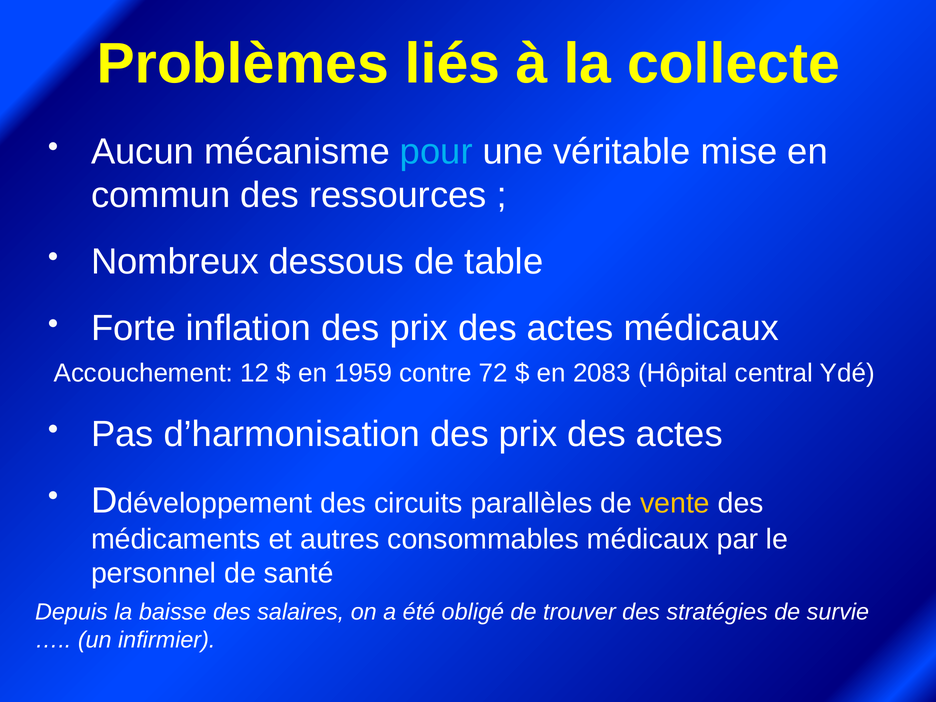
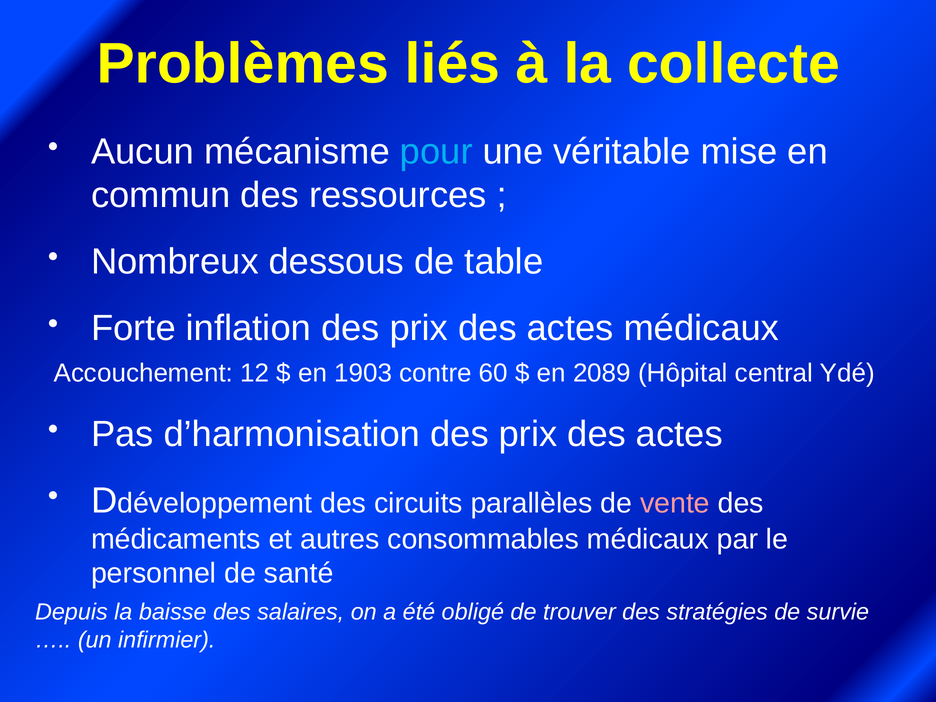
1959: 1959 -> 1903 (363, 373)
72: 72 -> 60 (493, 373)
2083: 2083 -> 2089 (602, 373)
vente colour: yellow -> pink (675, 503)
